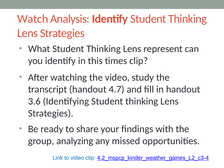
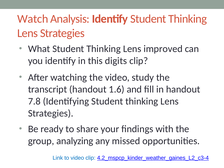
represent: represent -> improved (163, 49)
times: times -> digits (116, 61)
4.7: 4.7 -> 1.6 (117, 89)
3.6: 3.6 -> 7.8 (34, 101)
